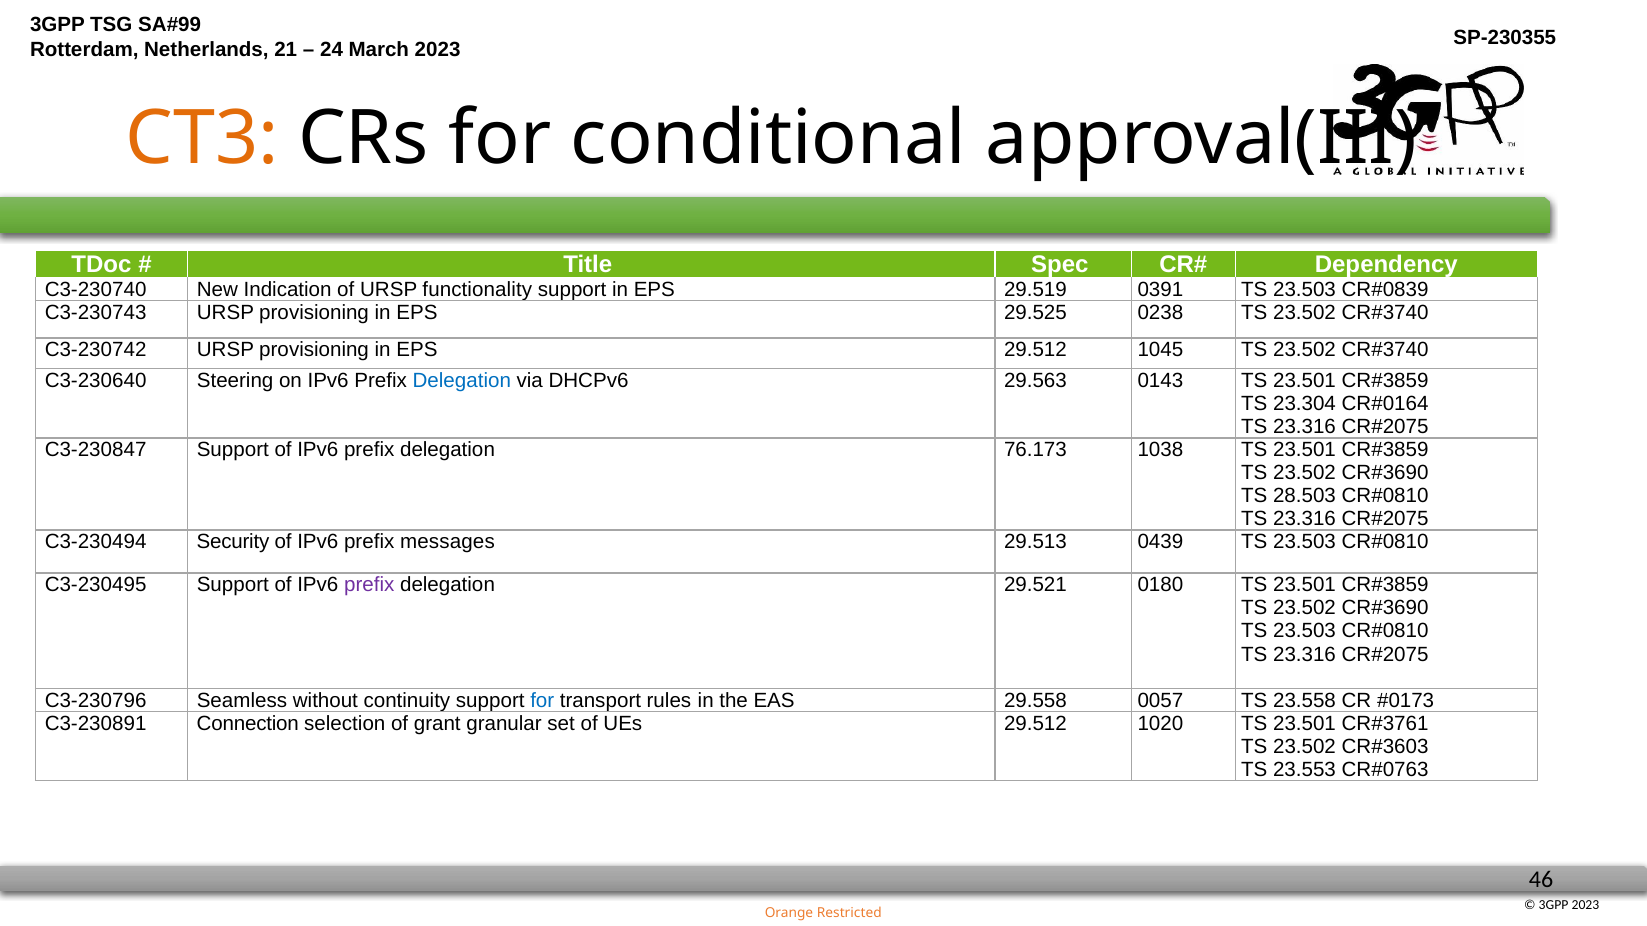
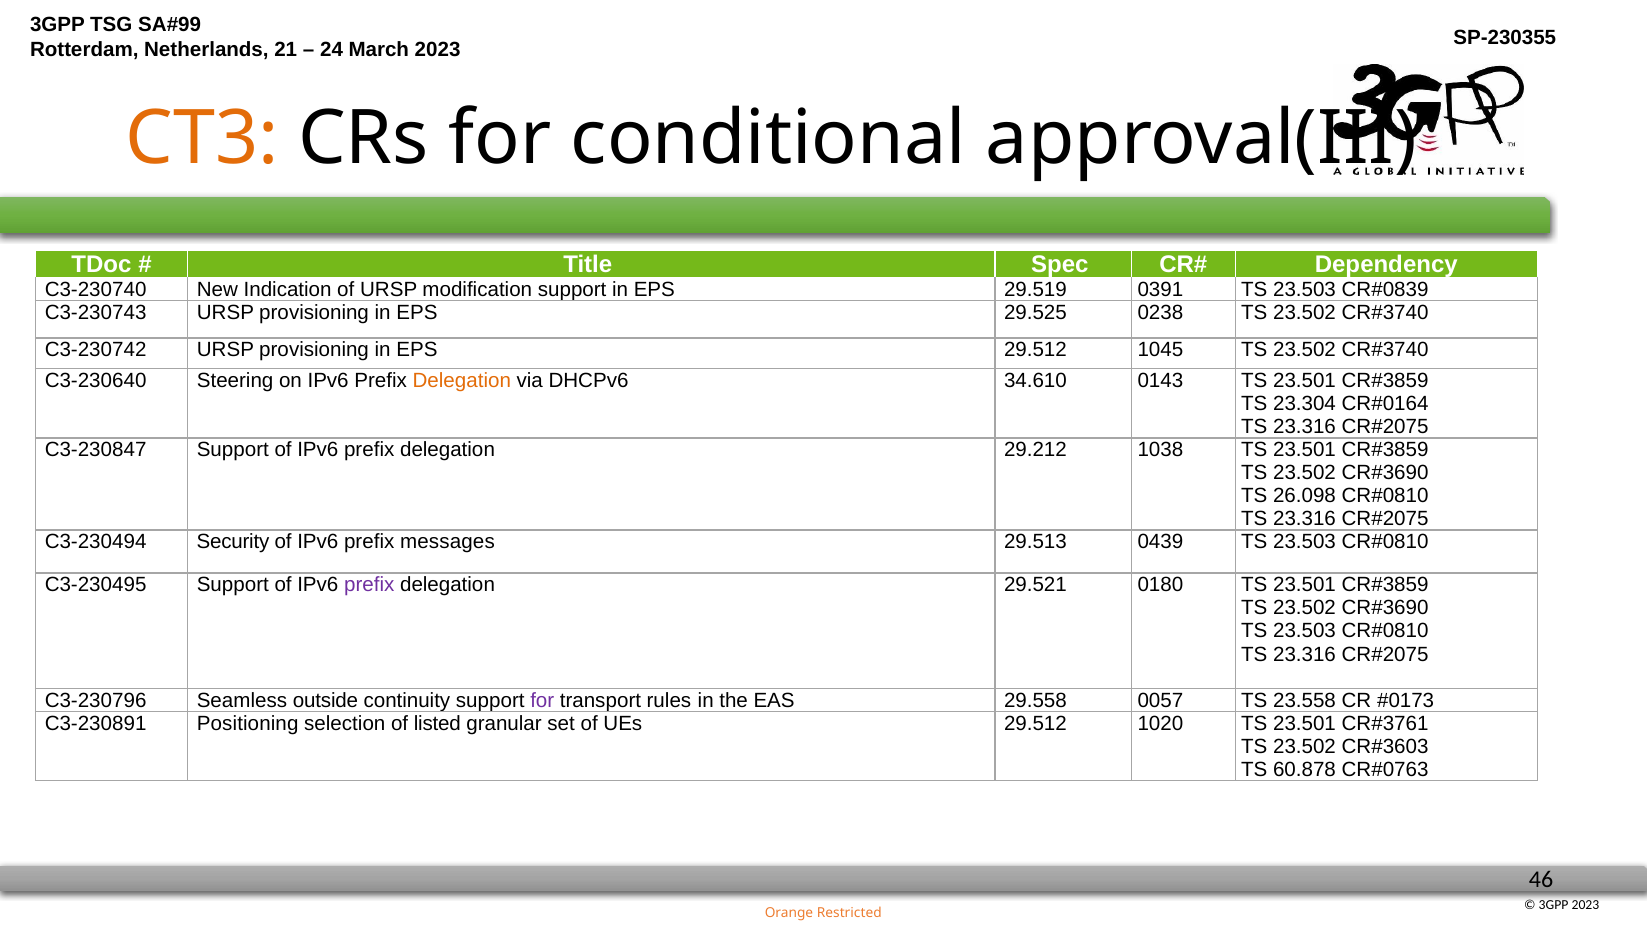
functionality: functionality -> modification (477, 289)
Delegation colour: blue -> orange (462, 381)
29.563: 29.563 -> 34.610 (1035, 381)
76.173: 76.173 -> 29.212 (1035, 450)
28.503: 28.503 -> 26.098 (1304, 496)
without: without -> outside (325, 701)
for colour: blue -> purple (542, 701)
Connection: Connection -> Positioning (248, 724)
grant: grant -> listed (437, 724)
23.553: 23.553 -> 60.878 (1304, 770)
